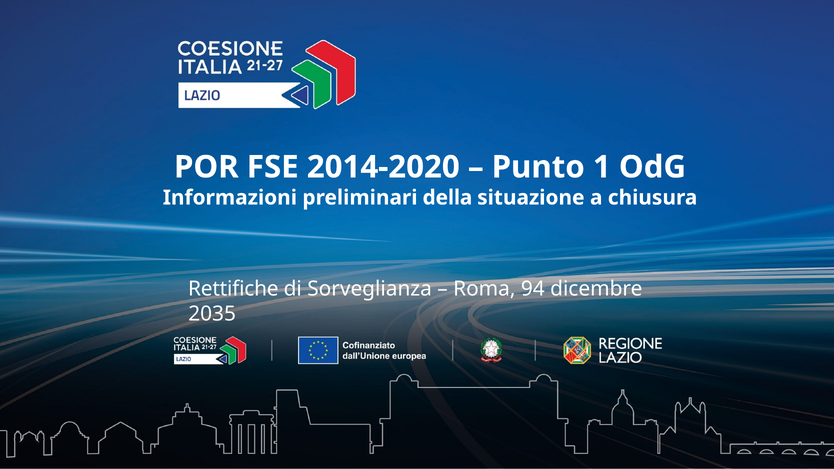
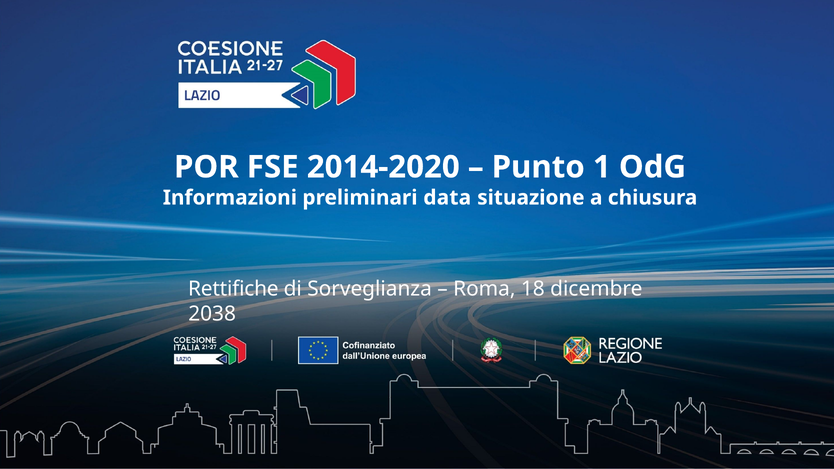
della: della -> data (447, 198)
94: 94 -> 18 (533, 289)
2035: 2035 -> 2038 (212, 314)
